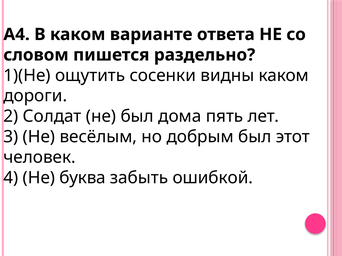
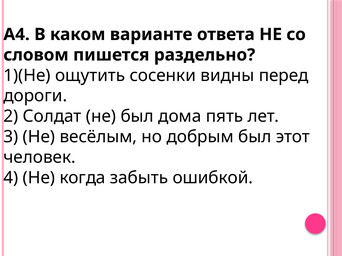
видны каком: каком -> перед (284, 76)
буква: буква -> когда (82, 178)
